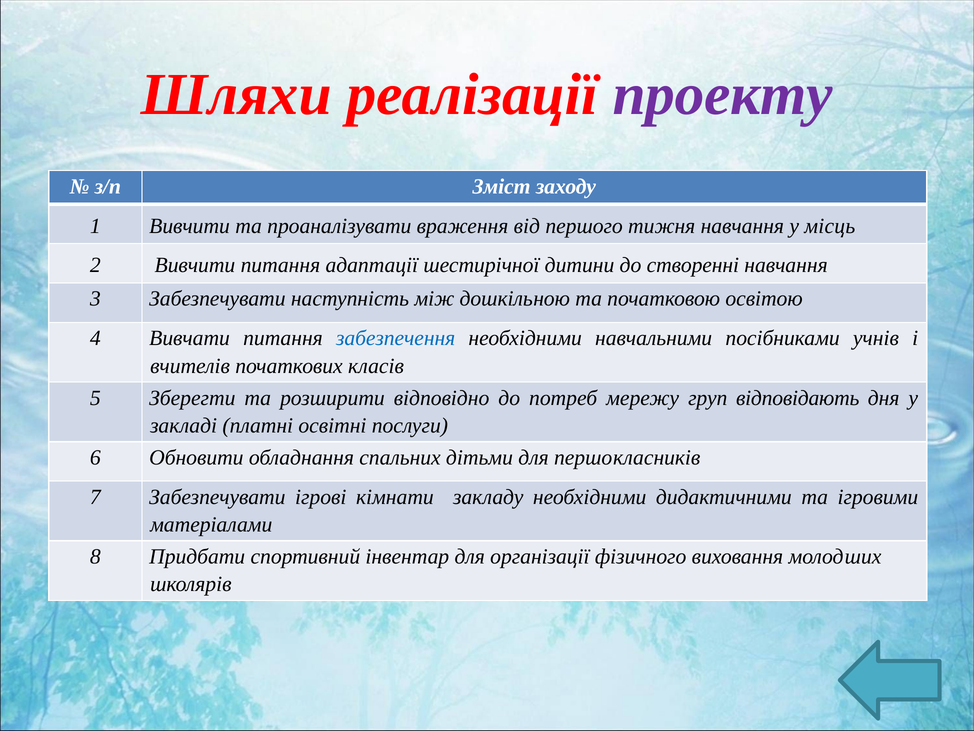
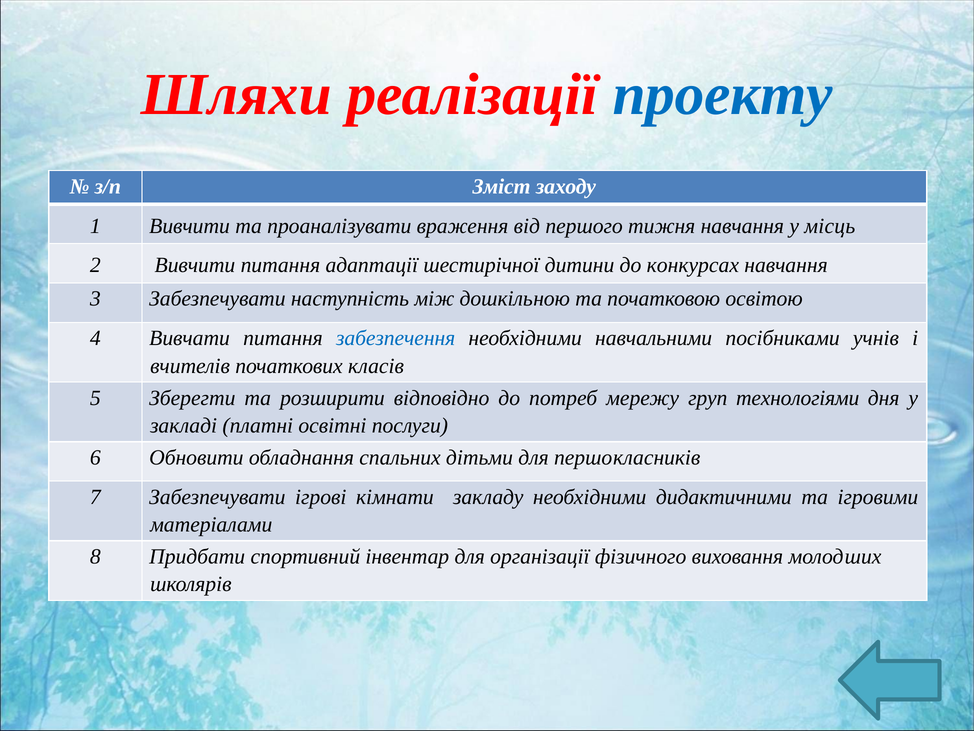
проекту colour: purple -> blue (723, 94)
створенні: створенні -> конкурсах (693, 265)
відповідають: відповідають -> технологіями (798, 398)
